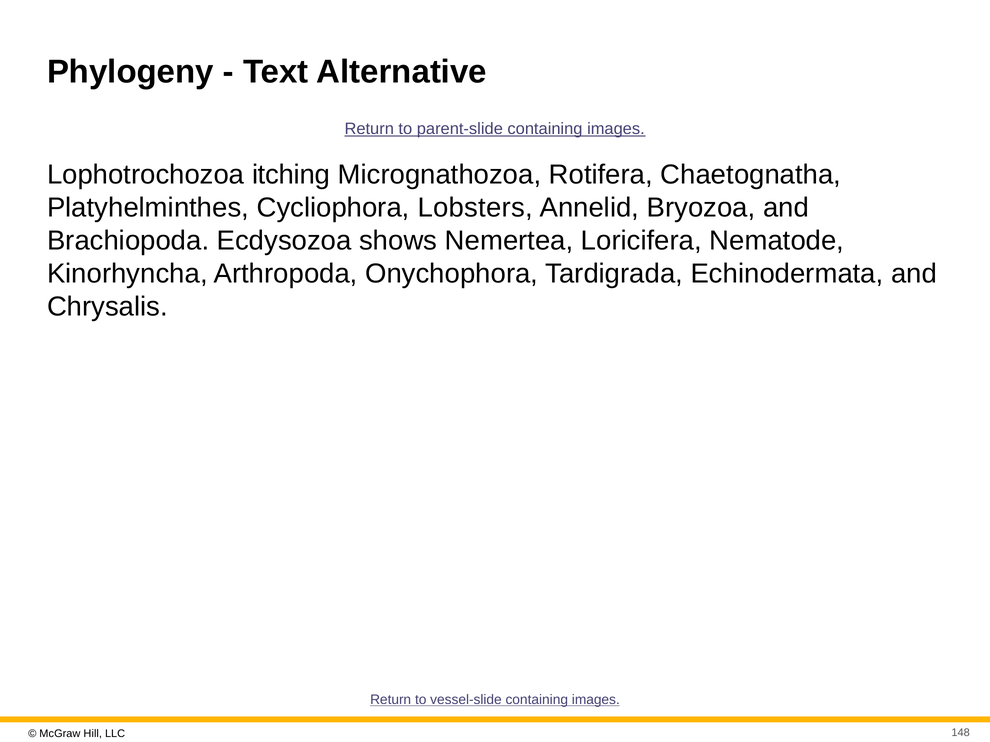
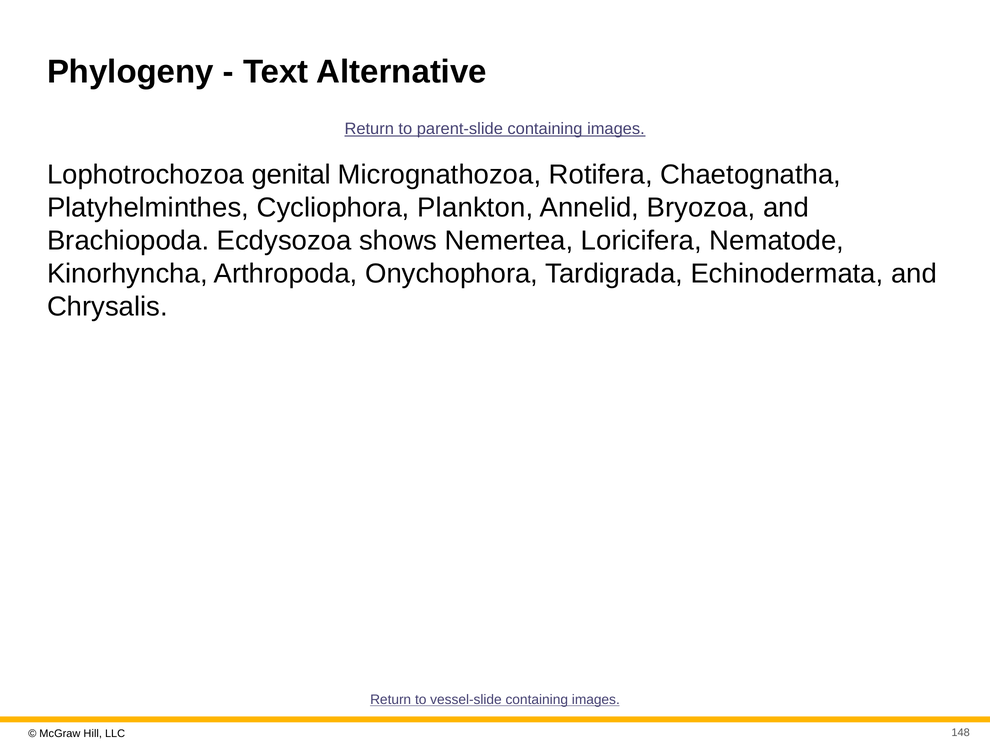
itching: itching -> genital (291, 175)
Lobsters: Lobsters -> Plankton (475, 208)
